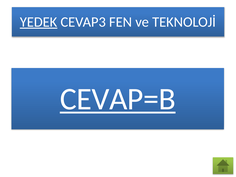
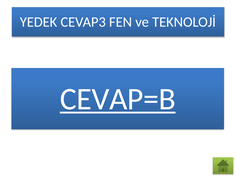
YEDEK underline: present -> none (39, 22)
